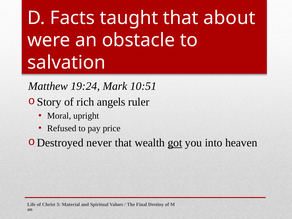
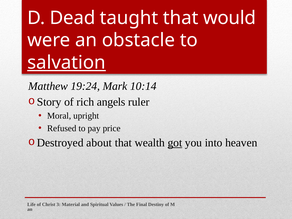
Facts: Facts -> Dead (73, 18)
about: about -> would (230, 18)
salvation underline: none -> present (66, 63)
10:51: 10:51 -> 10:14 (143, 86)
never: never -> about (99, 143)
